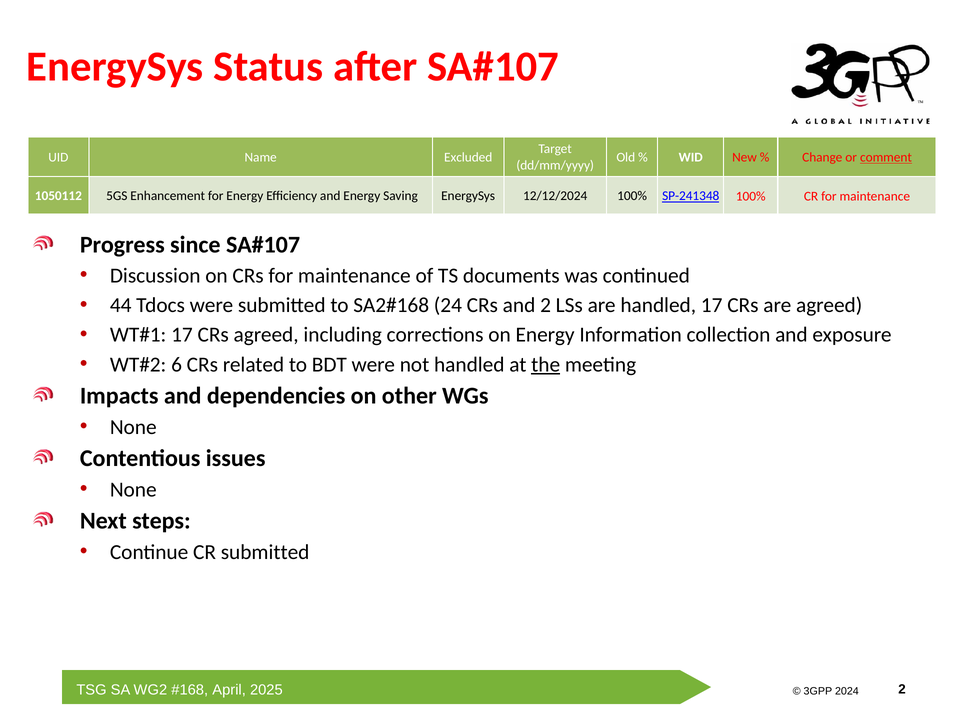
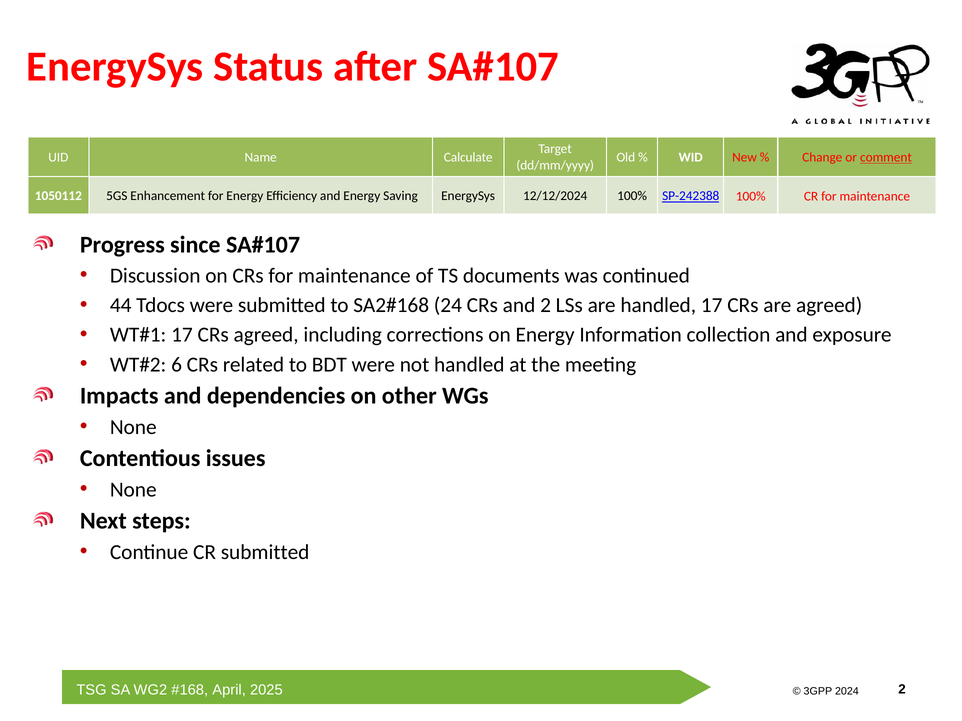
Excluded: Excluded -> Calculate (468, 158)
SP-241348: SP-241348 -> SP-242388 (691, 196)
the underline: present -> none (546, 365)
